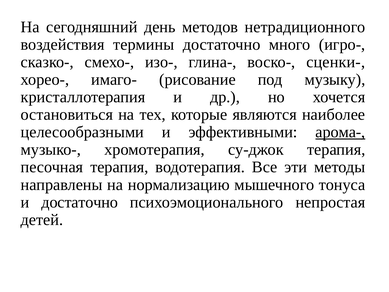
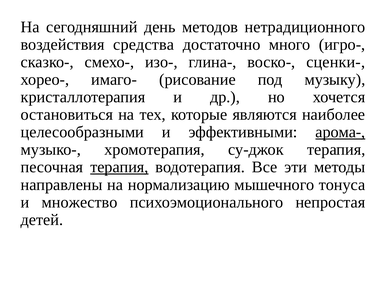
термины: термины -> средства (144, 44)
терапия underline: none -> present (119, 167)
и достаточно: достаточно -> множество (80, 202)
